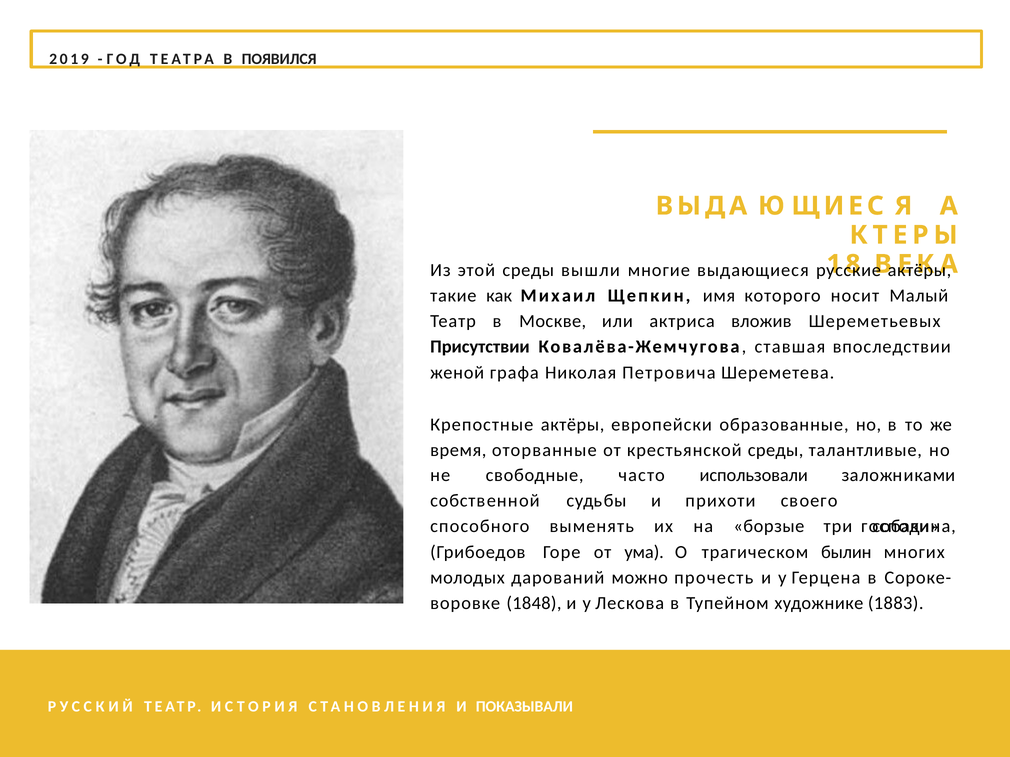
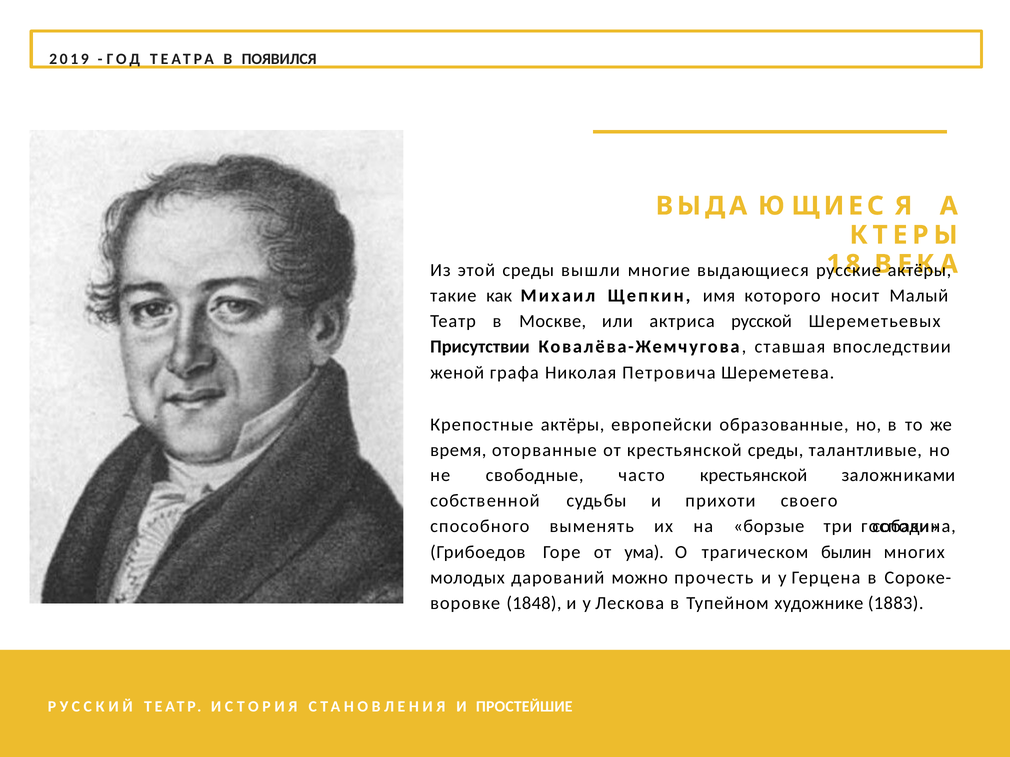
вложив: вложив -> русской (762, 321)
часто использовали: использовали -> крестьянской (754, 475)
ПОКАЗЫВАЛИ: ПОКАЗЫВАЛИ -> ПРОСТЕЙШИЕ (524, 707)
